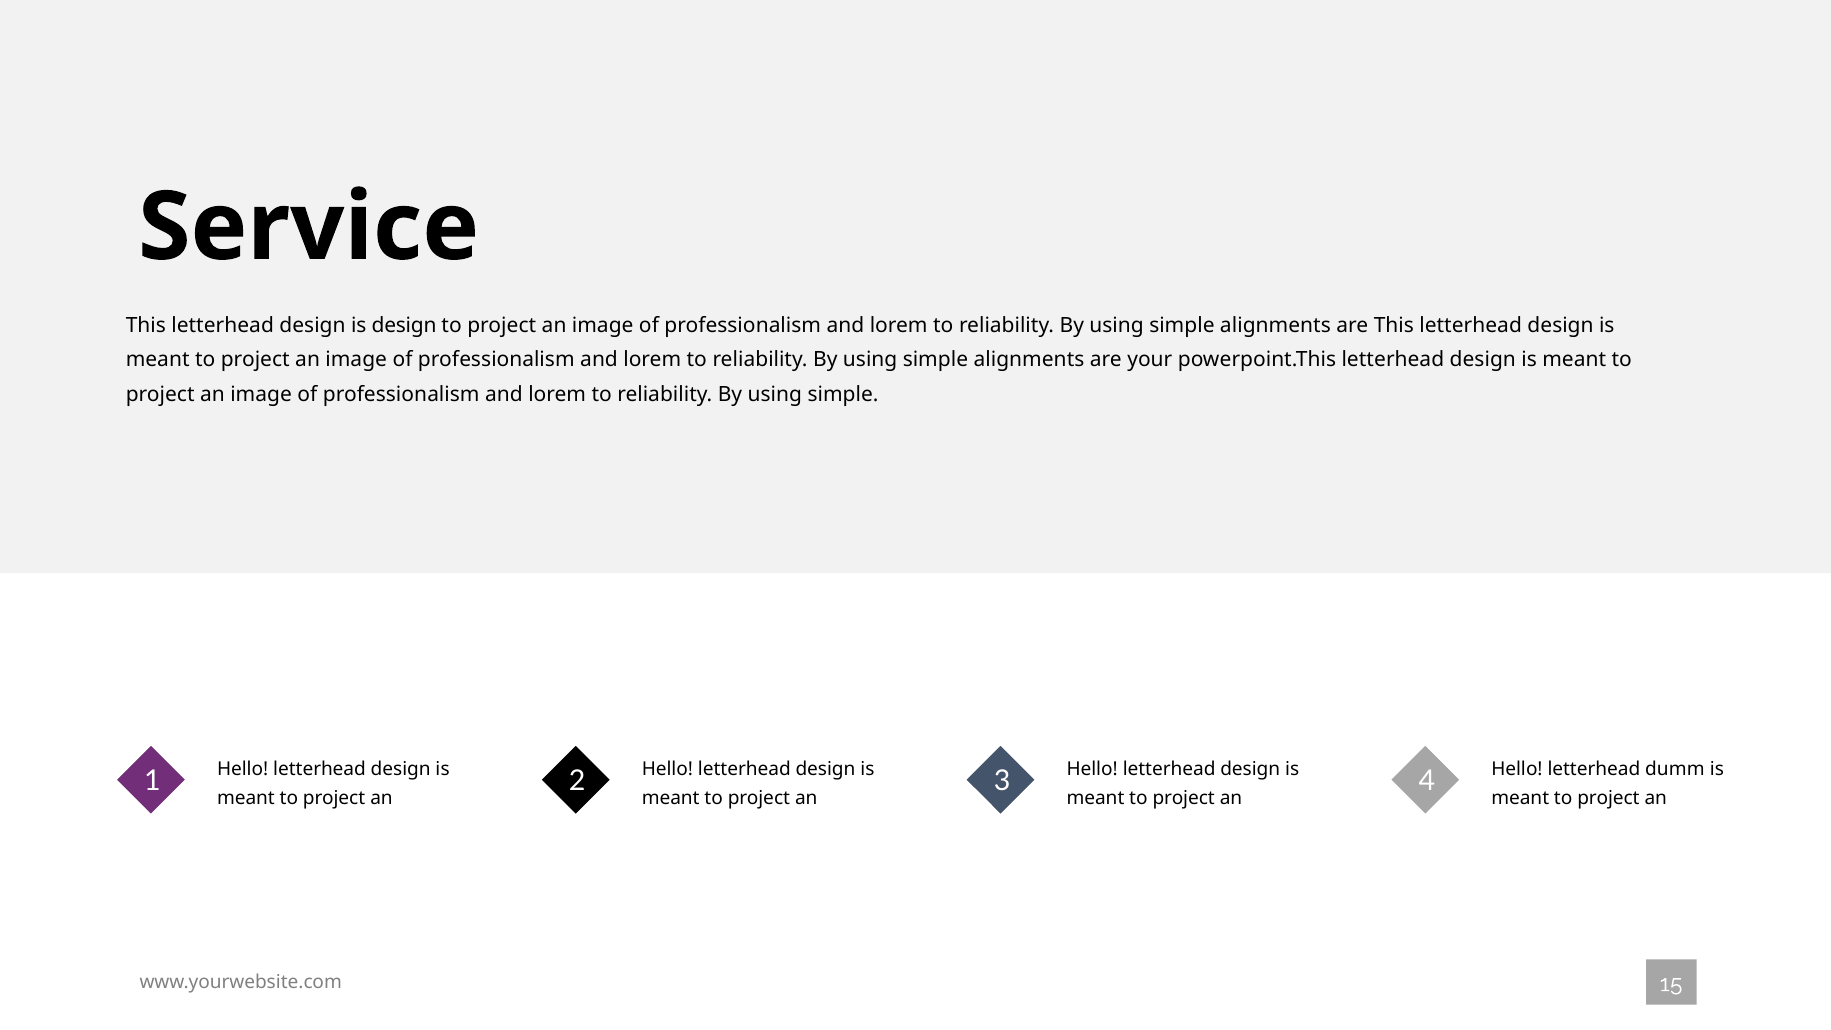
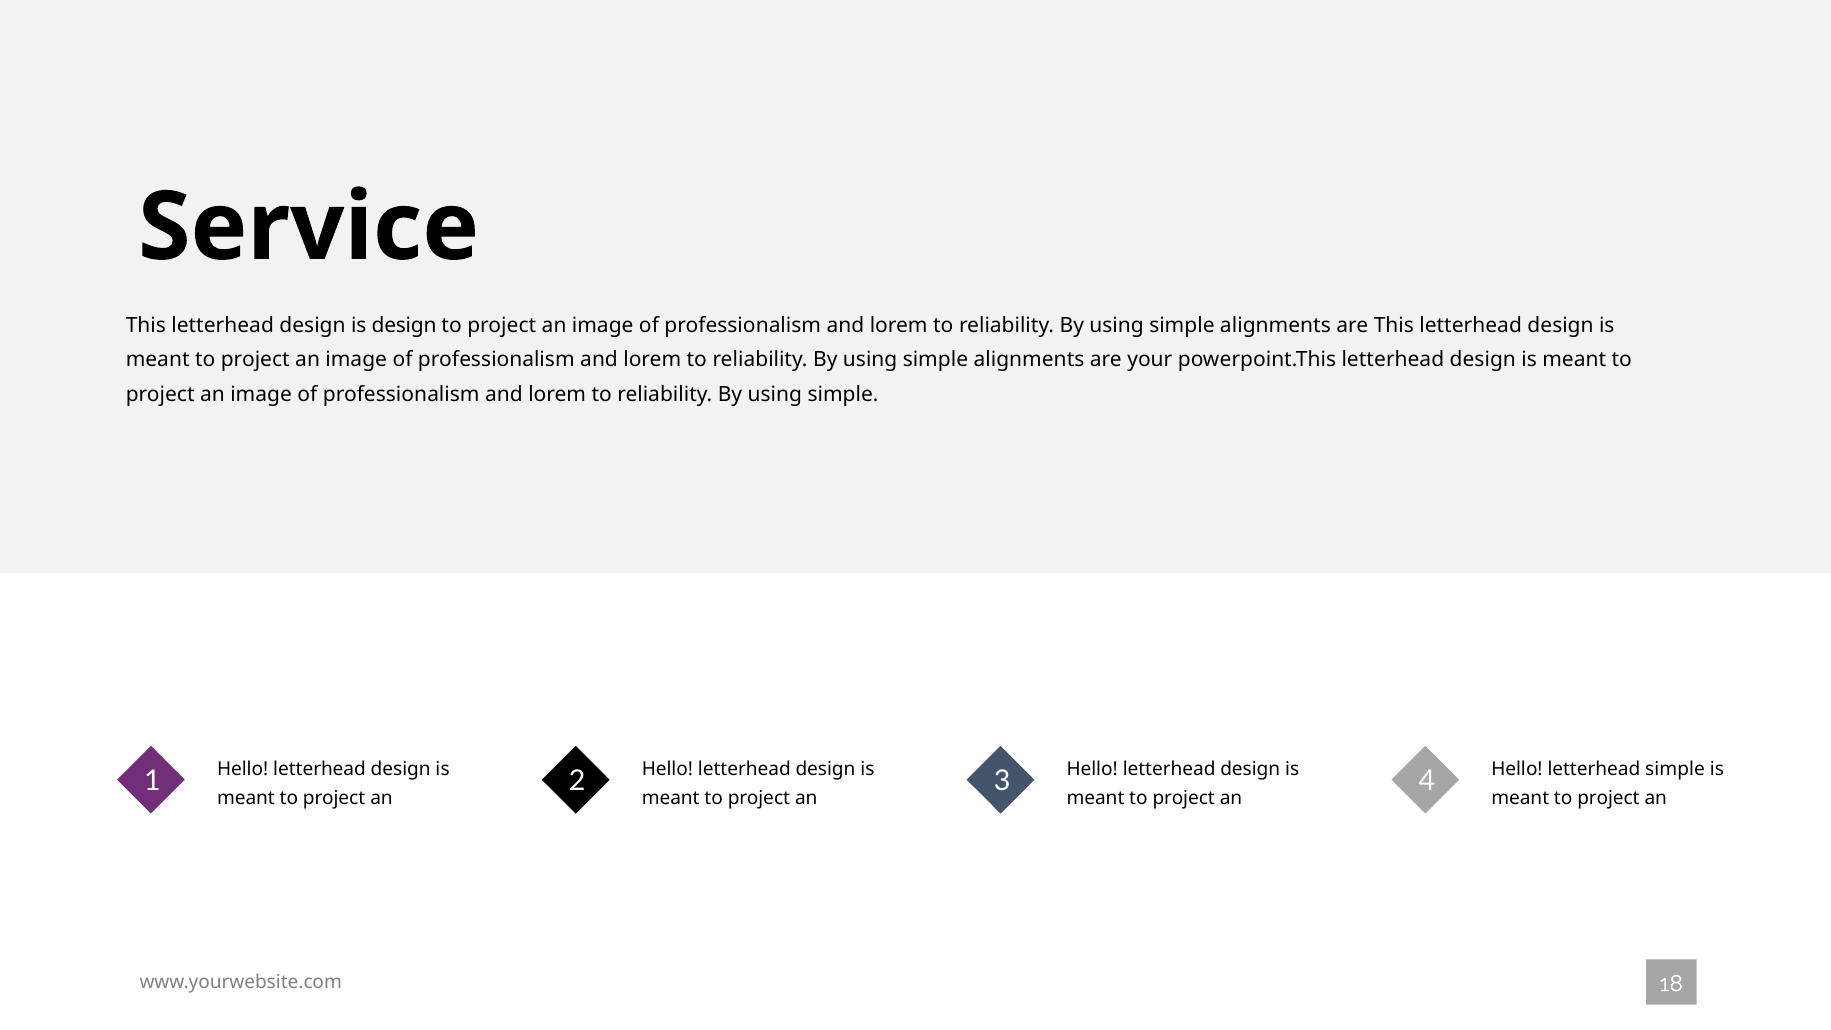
letterhead dumm: dumm -> simple (1675, 770)
15: 15 -> 18 (1671, 984)
